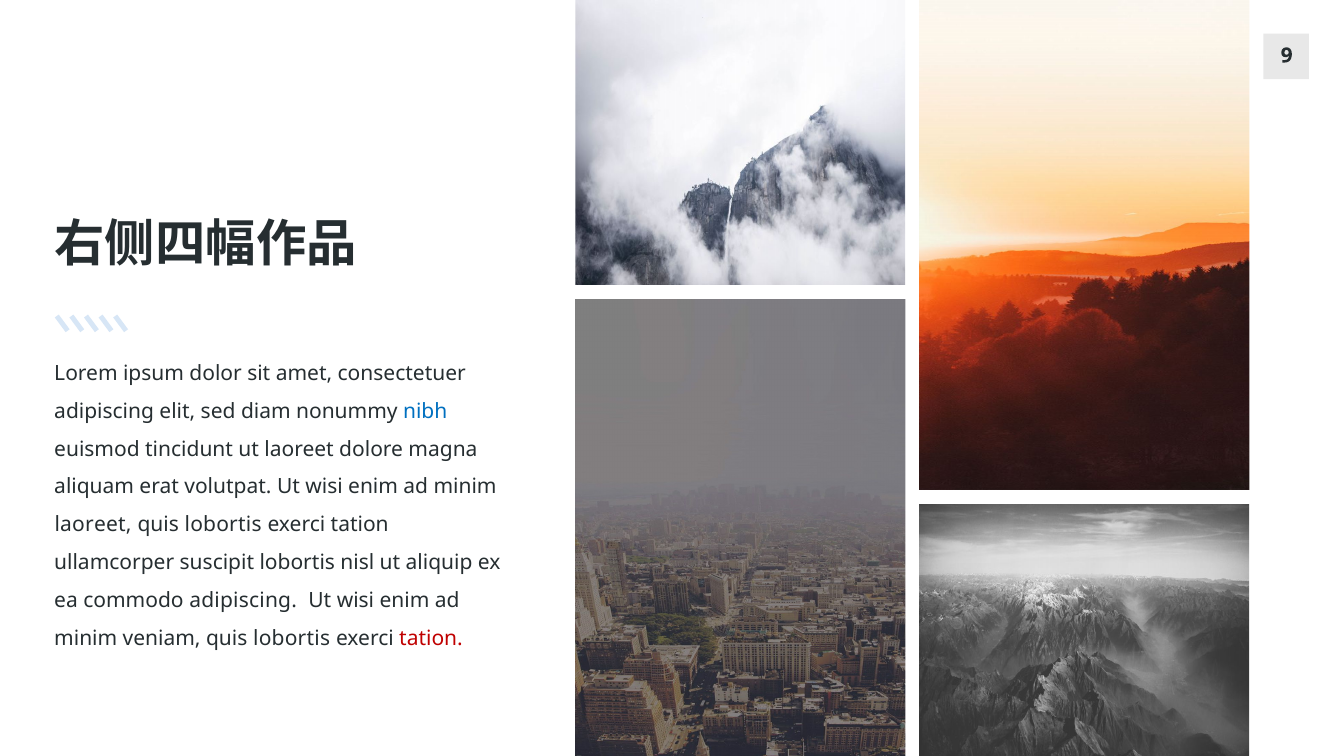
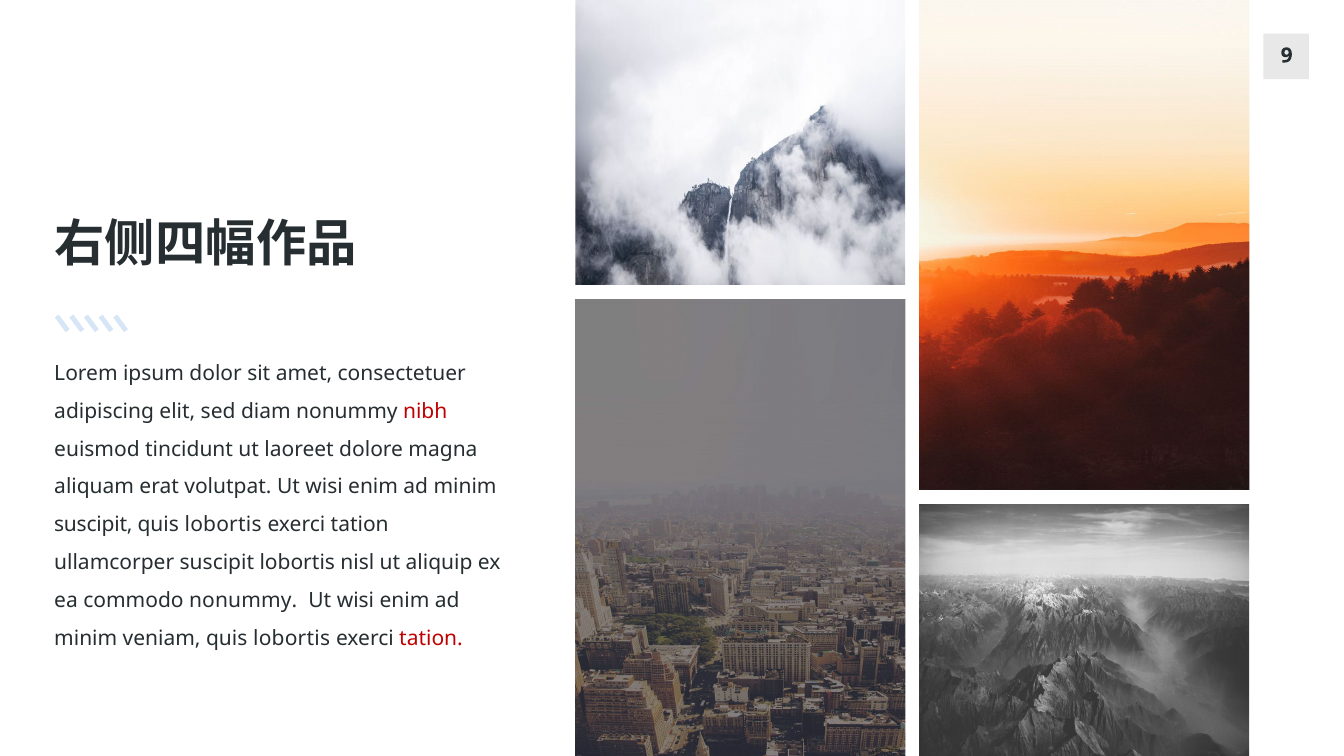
nibh colour: blue -> red (425, 411)
laoreet: laoreet -> suscipit (93, 525)
commodo adipiscing: adipiscing -> nonummy (243, 600)
